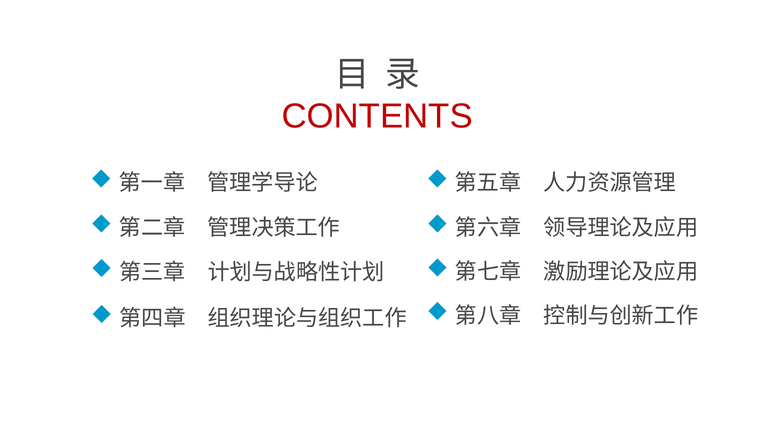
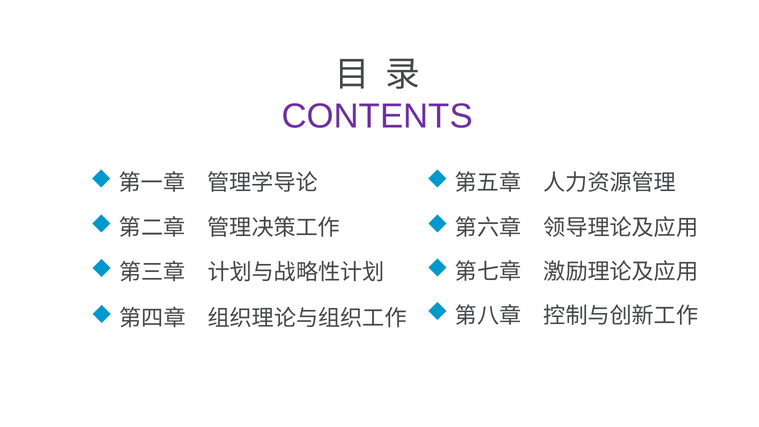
CONTENTS colour: red -> purple (377, 116)
